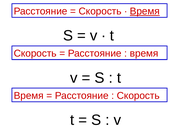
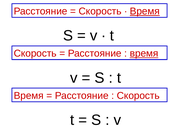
время underline: none -> present (144, 54)
